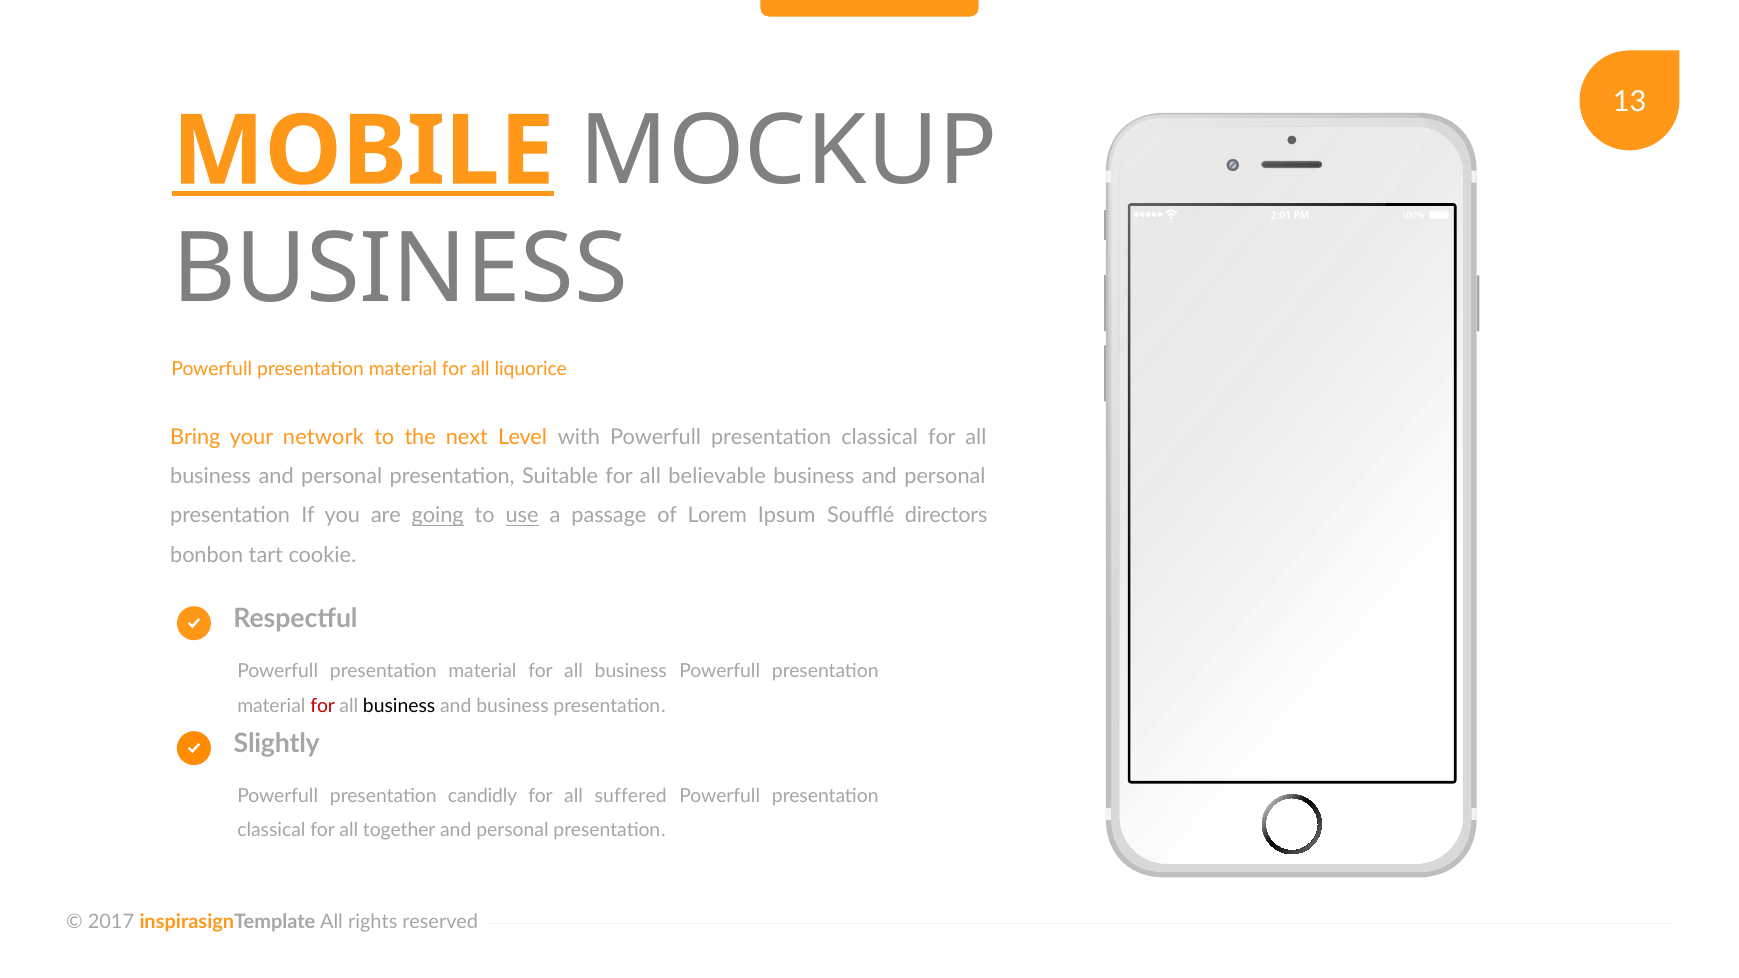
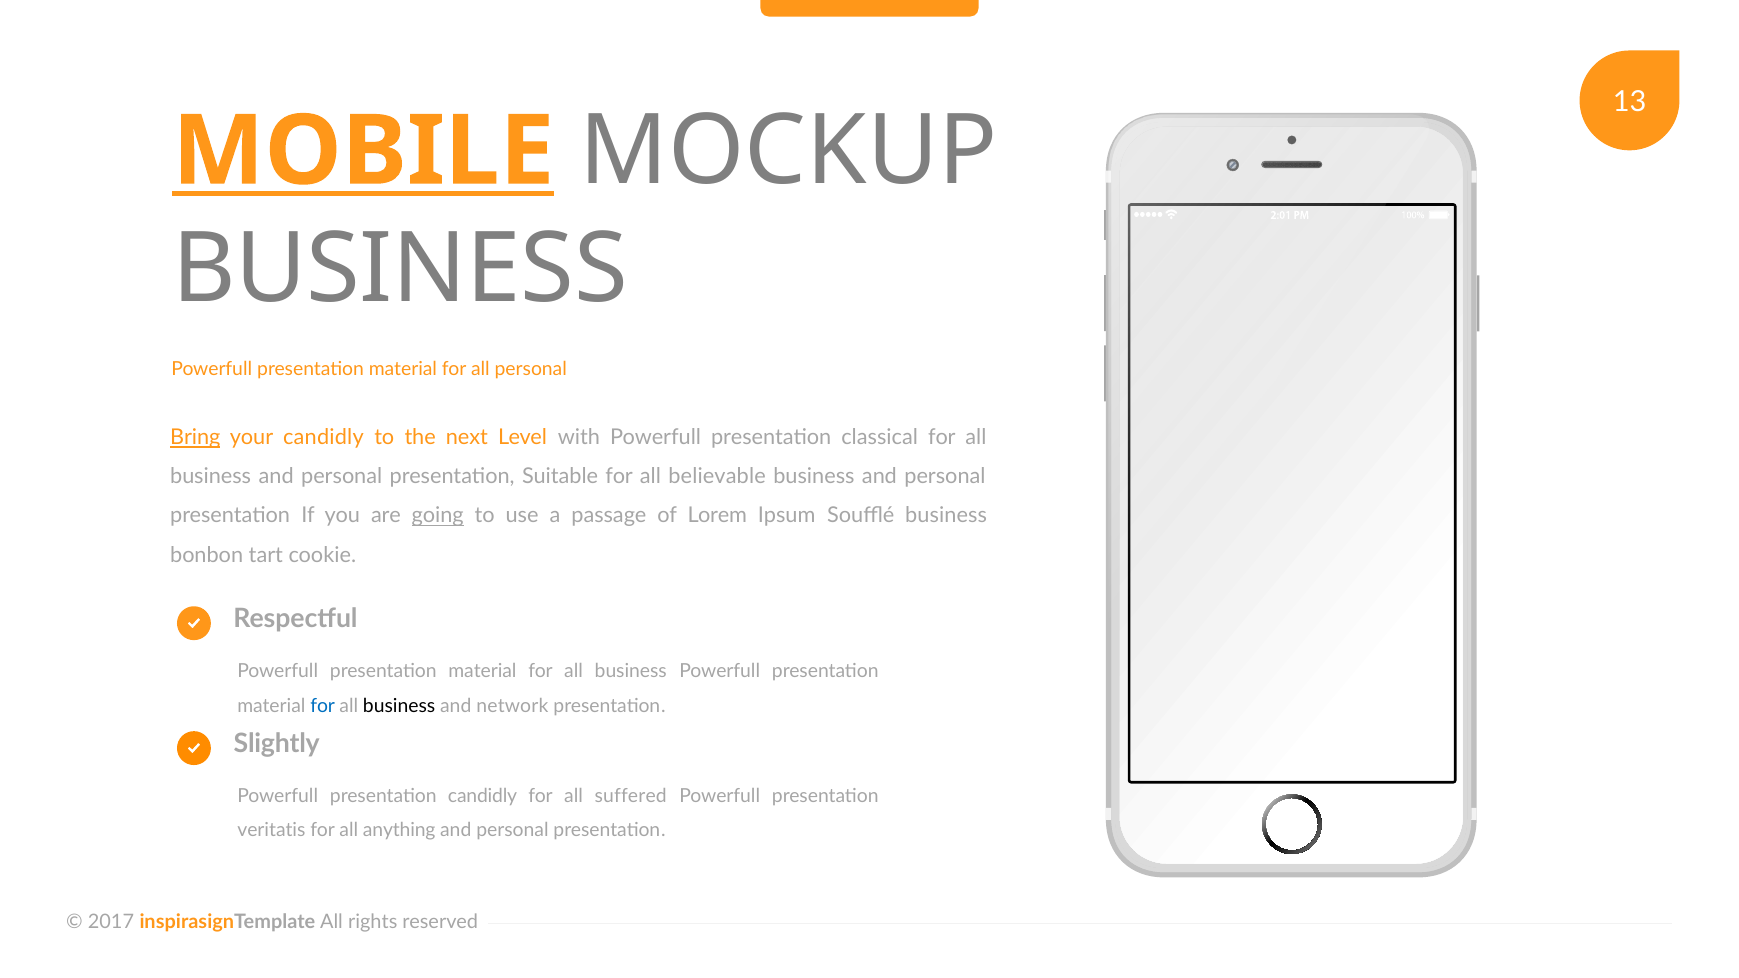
all liquorice: liquorice -> personal (531, 369)
Bring underline: none -> present (195, 438)
your network: network -> candidly (323, 438)
use underline: present -> none (522, 516)
Soufflé directors: directors -> business (946, 516)
for colour: red -> blue (323, 706)
and business: business -> network (512, 706)
classical: classical -> veritatis (271, 831)
together: together -> anything (399, 831)
